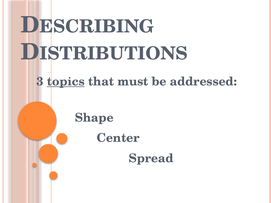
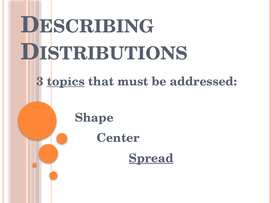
Spread underline: none -> present (151, 158)
